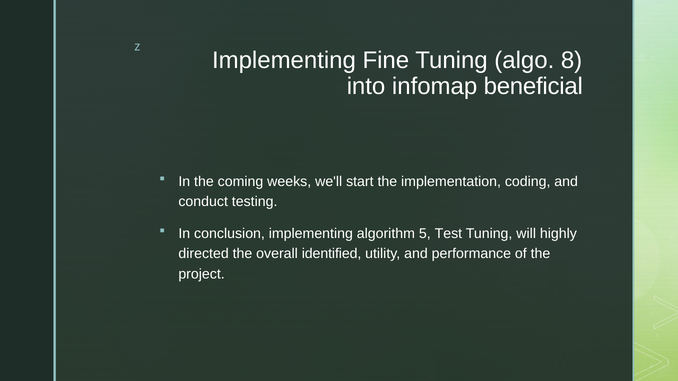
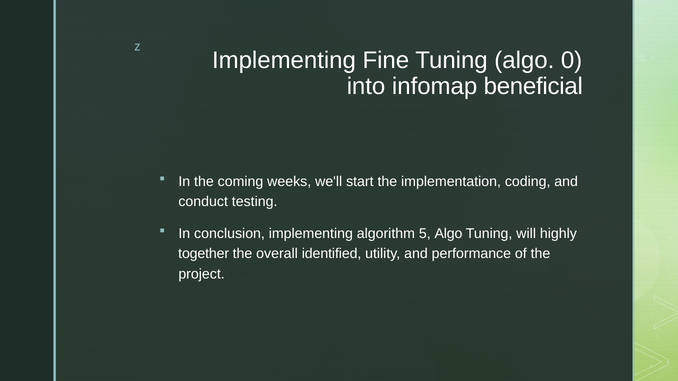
8: 8 -> 0 (572, 60)
5 Test: Test -> Algo (448, 234)
directed: directed -> together (204, 254)
